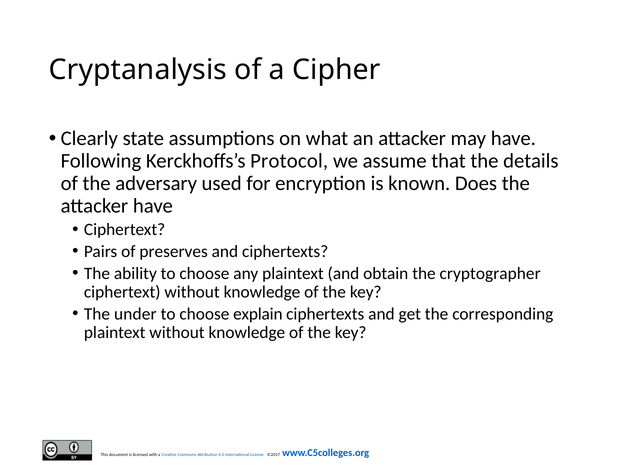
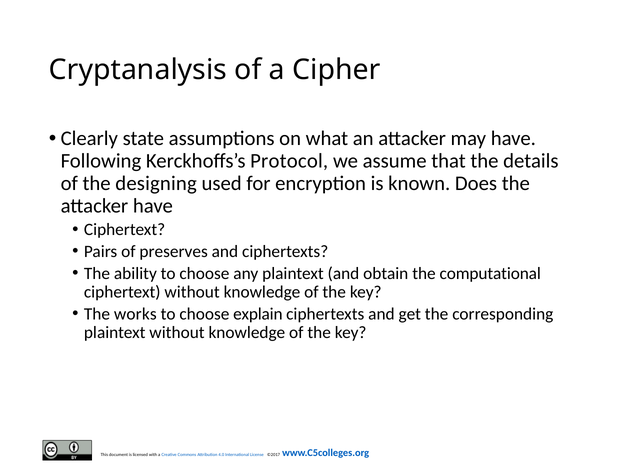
adversary: adversary -> designing (156, 183)
cryptographer: cryptographer -> computational (490, 273)
under: under -> works (135, 314)
